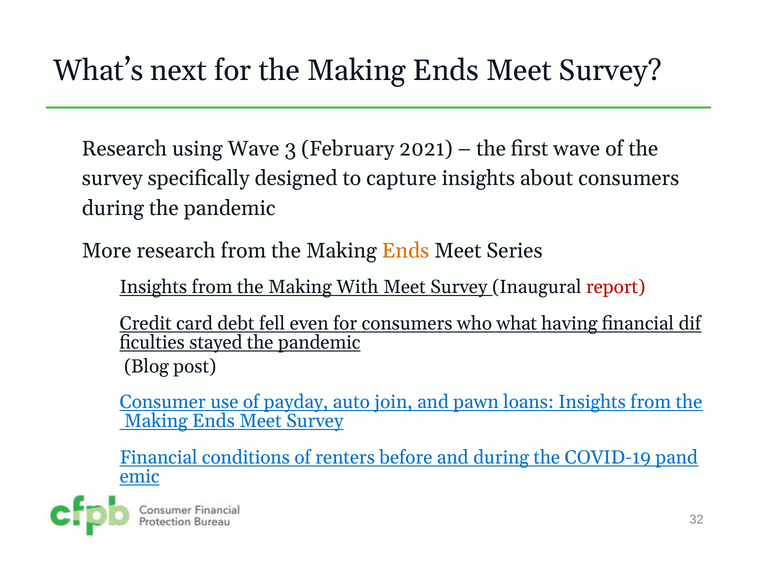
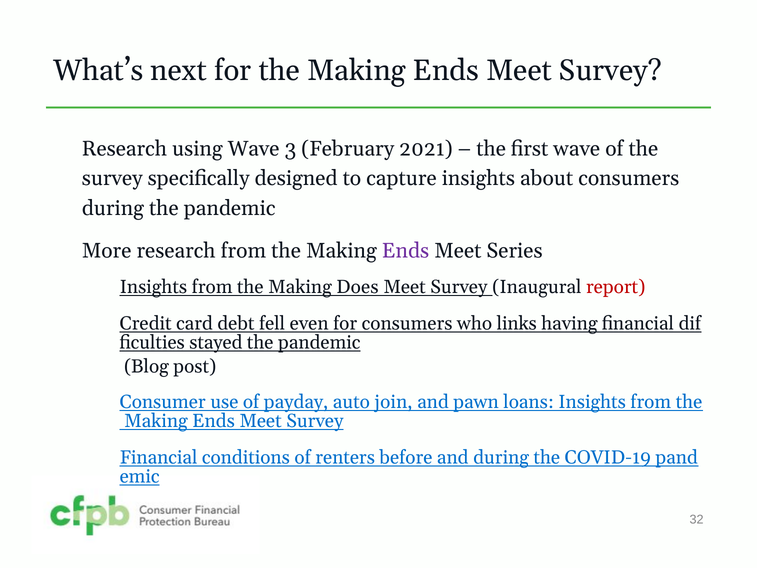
Ends colour: orange -> purple (406, 250)
With: With -> Does (357, 287)
what: what -> links (517, 323)
